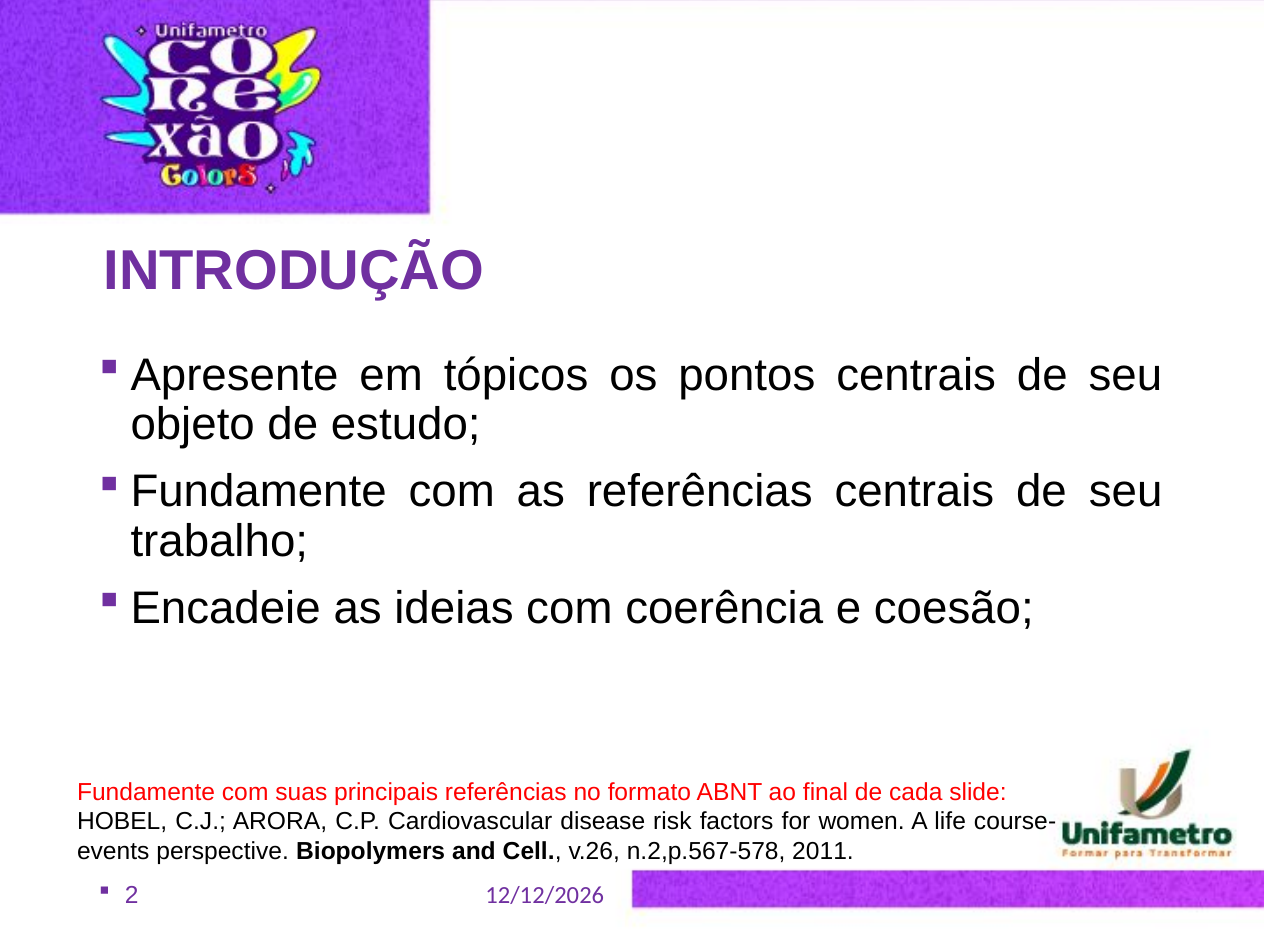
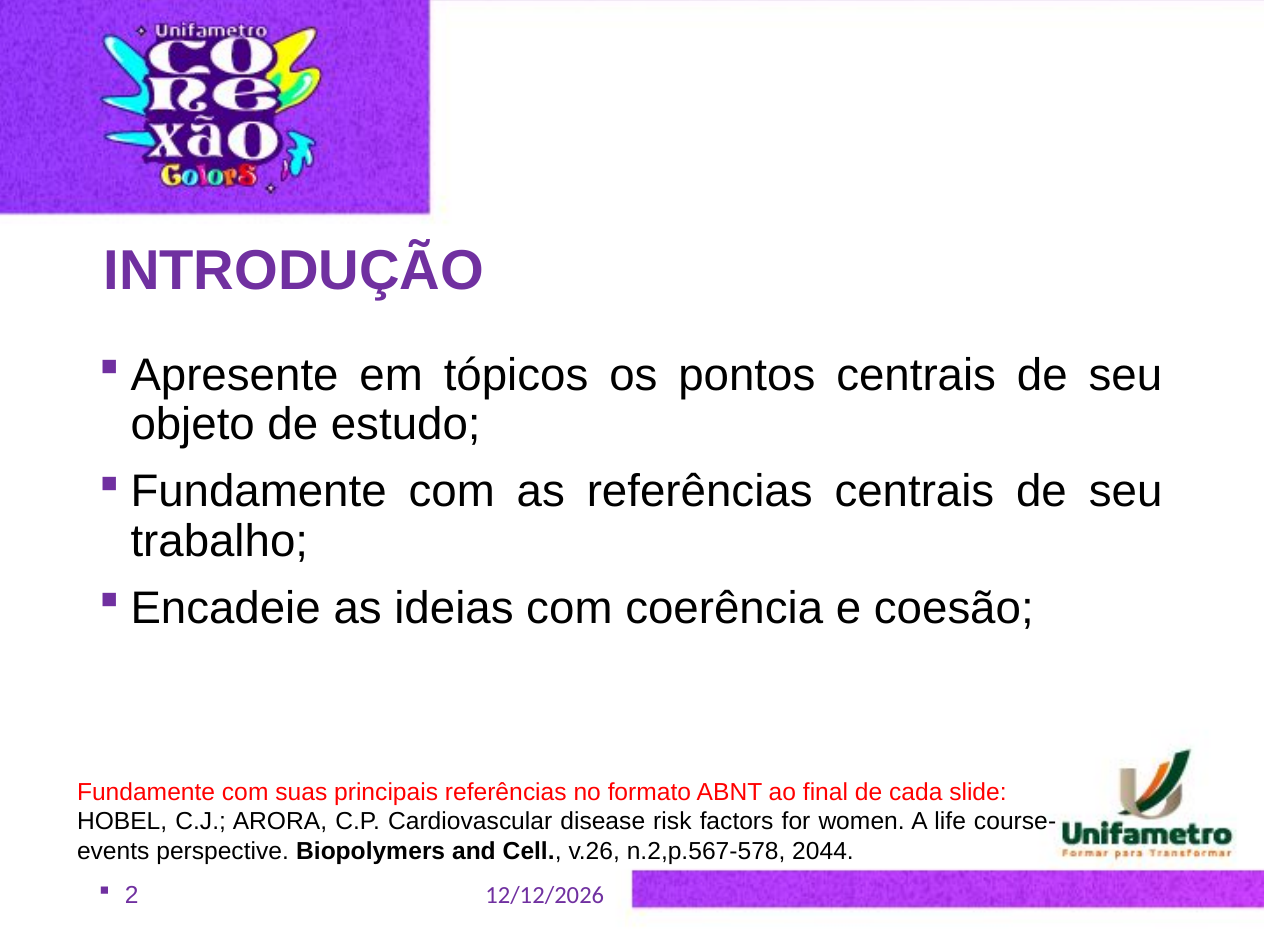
2011: 2011 -> 2044 (823, 851)
